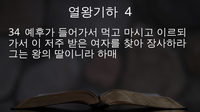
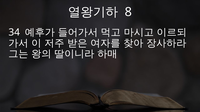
4: 4 -> 8 (128, 12)
